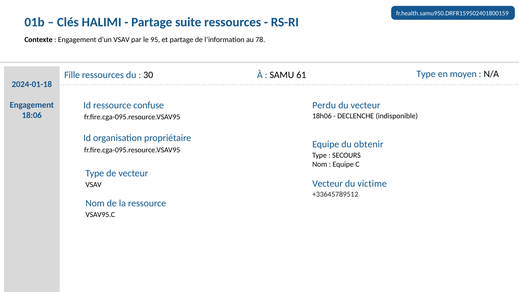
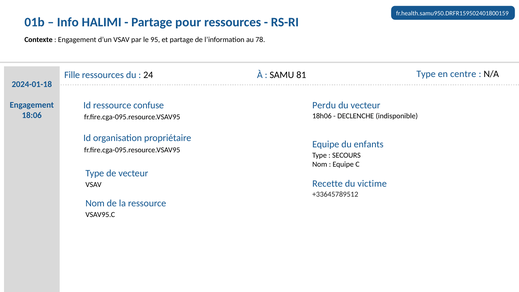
Clés: Clés -> Info (68, 22)
suite: suite -> pour (188, 22)
moyen: moyen -> centre (463, 74)
30: 30 -> 24 (148, 75)
61: 61 -> 81 (301, 75)
obtenir: obtenir -> enfants (369, 144)
Vecteur: Vecteur -> Recette (327, 183)
